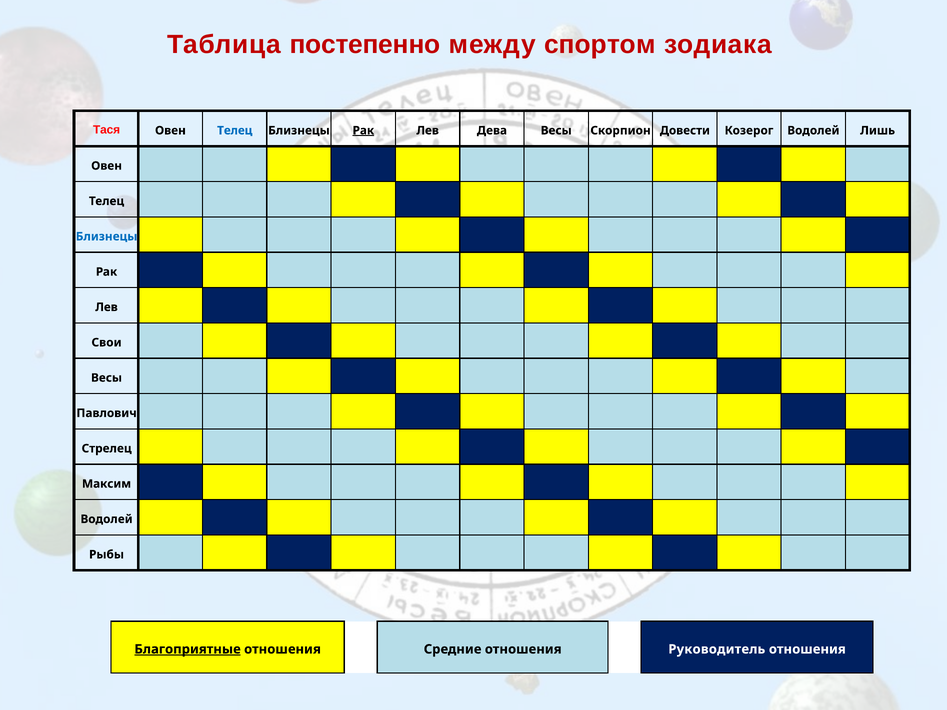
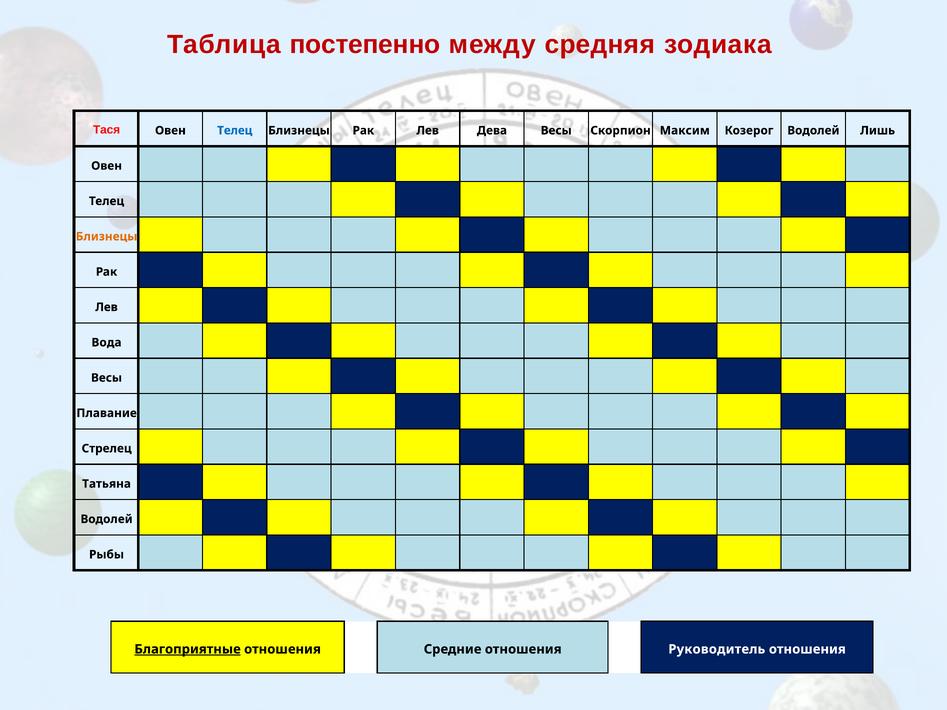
спортом: спортом -> средняя (600, 44)
Рак underline: present -> none (363, 131)
Довести: Довести -> Максим (685, 131)
Близнецы colour: blue -> orange (107, 237)
Свои: Свои -> Вода (106, 343)
Павлович: Павлович -> Плавание (107, 413)
Максим: Максим -> Татьяна (107, 484)
